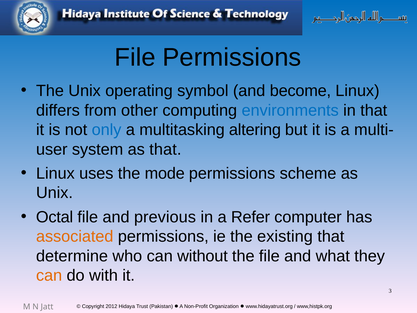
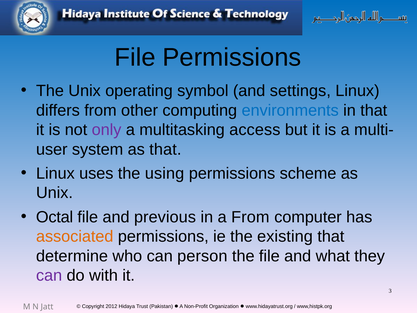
become: become -> settings (300, 91)
only colour: blue -> purple (107, 130)
altering: altering -> access (255, 130)
mode: mode -> using (165, 173)
a Refer: Refer -> From (250, 217)
without: without -> person (202, 256)
can colour: orange -> purple (49, 275)
